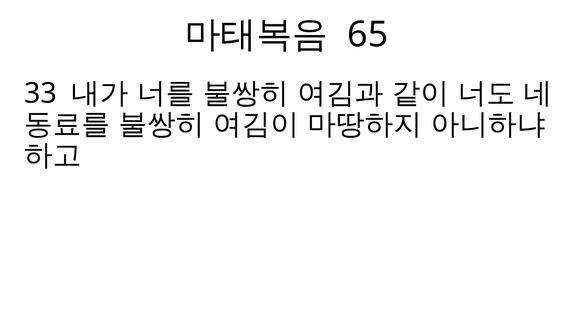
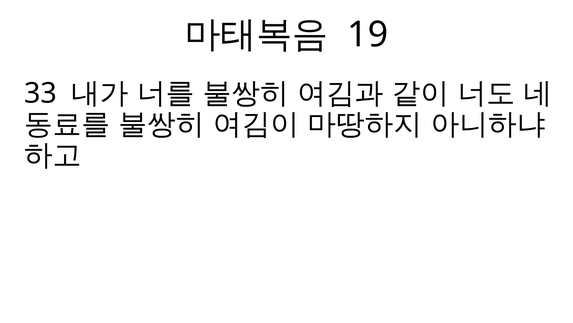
65: 65 -> 19 (368, 35)
